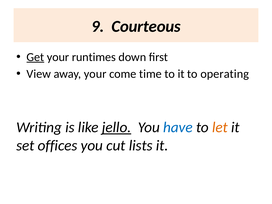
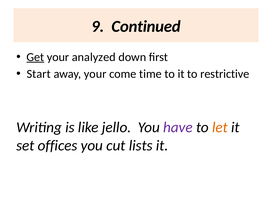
Courteous: Courteous -> Continued (146, 26)
runtimes: runtimes -> analyzed (94, 57)
View: View -> Start (39, 74)
operating: operating -> restrictive (225, 74)
jello underline: present -> none (117, 127)
have colour: blue -> purple (178, 127)
